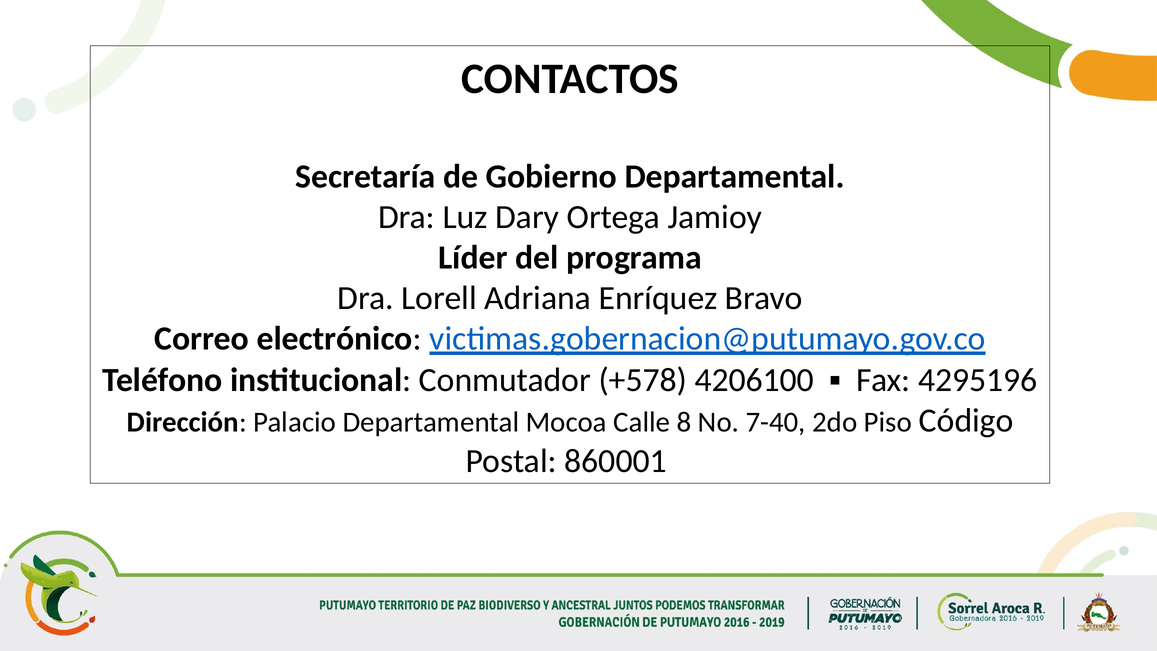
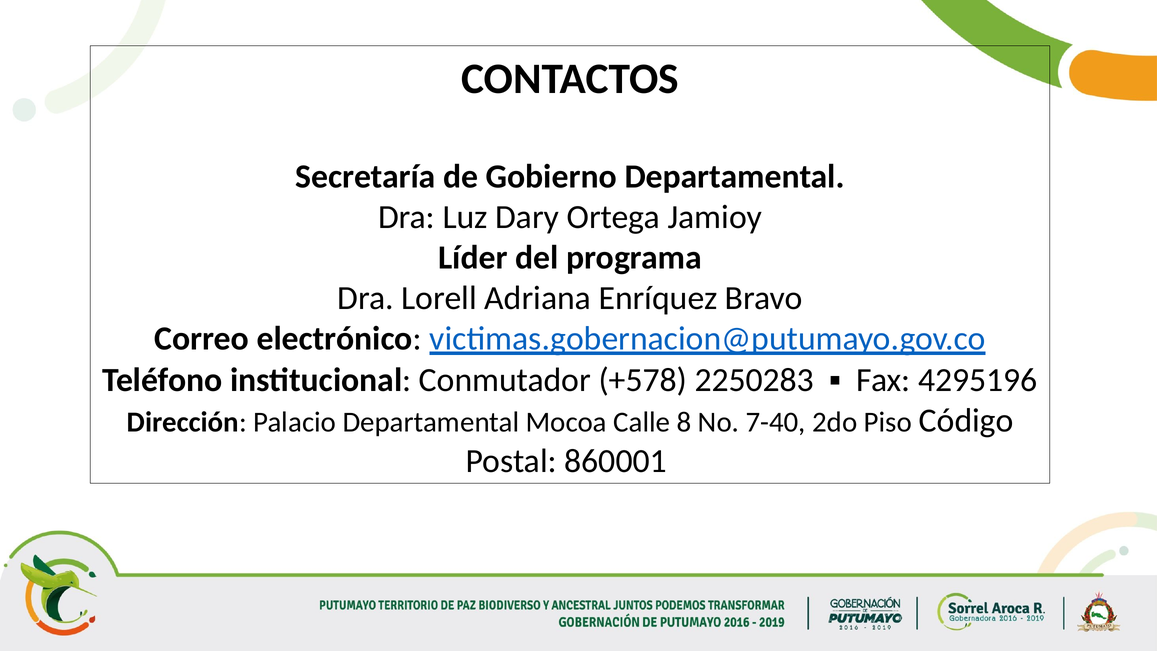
4206100: 4206100 -> 2250283 (754, 380)
